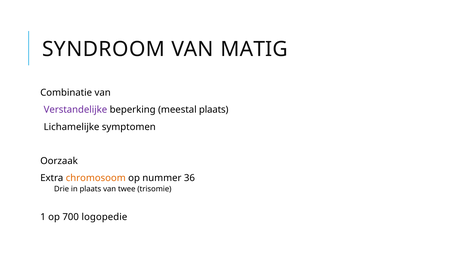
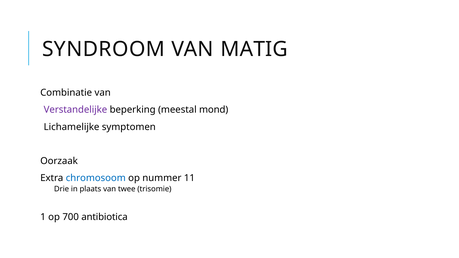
meestal plaats: plaats -> mond (214, 110)
chromosoom colour: orange -> blue (96, 178)
36: 36 -> 11 (189, 178)
logopedie: logopedie -> antibiotica (104, 217)
